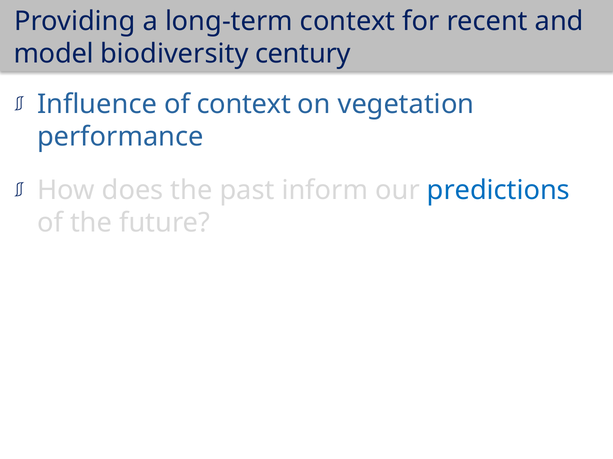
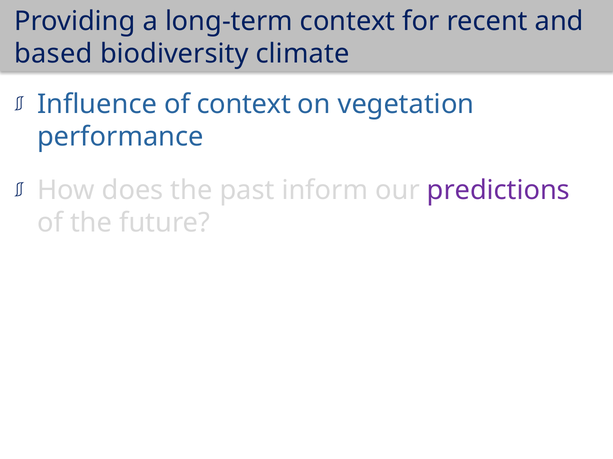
model: model -> based (53, 54)
century: century -> climate (303, 54)
predictions colour: blue -> purple (498, 191)
